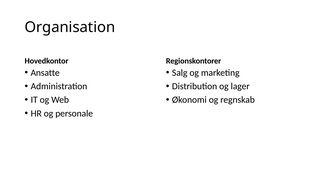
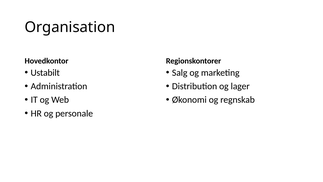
Ansatte: Ansatte -> Ustabilt (45, 73)
